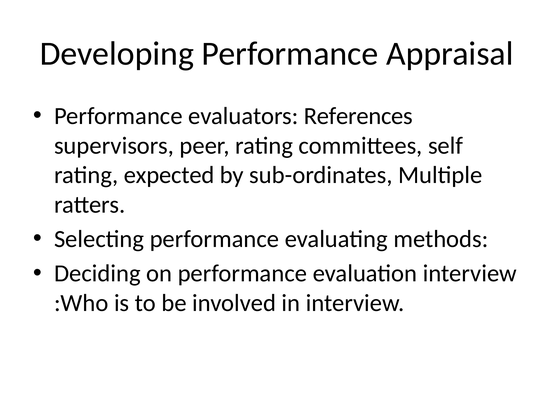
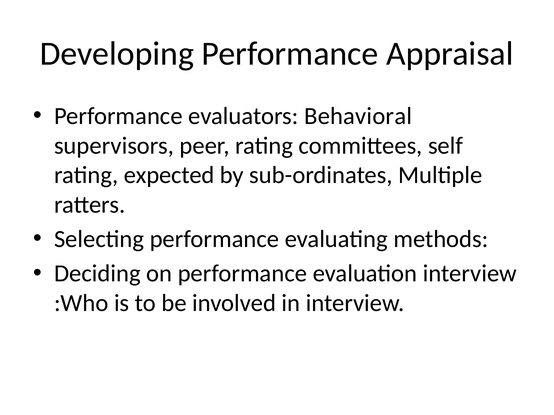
References: References -> Behavioral (358, 116)
